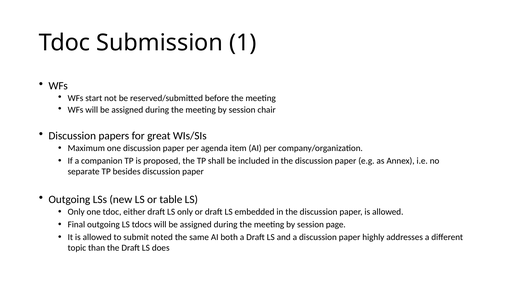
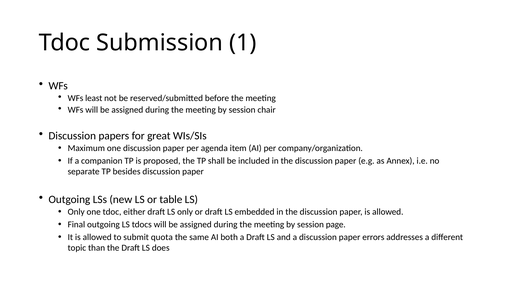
start: start -> least (94, 98)
noted: noted -> quota (162, 238)
highly: highly -> errors (373, 238)
